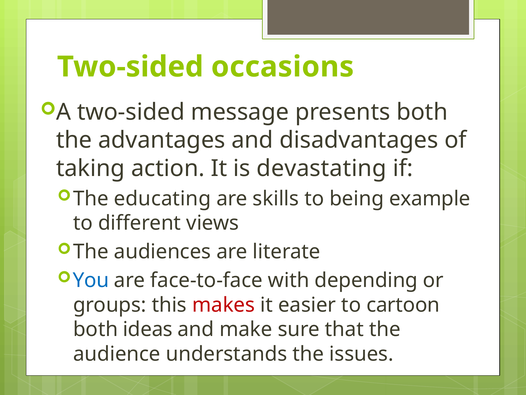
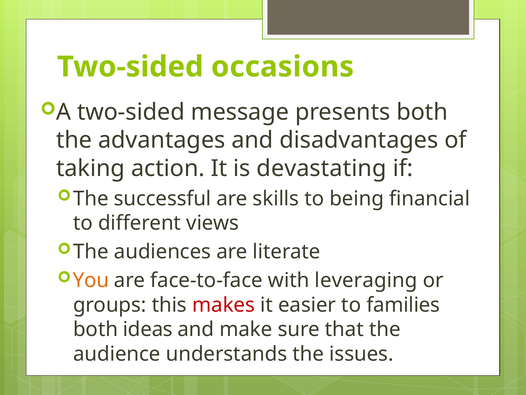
educating: educating -> successful (163, 198)
example: example -> financial (430, 198)
You colour: blue -> orange (91, 280)
depending: depending -> leveraging (366, 280)
cartoon: cartoon -> families (403, 305)
